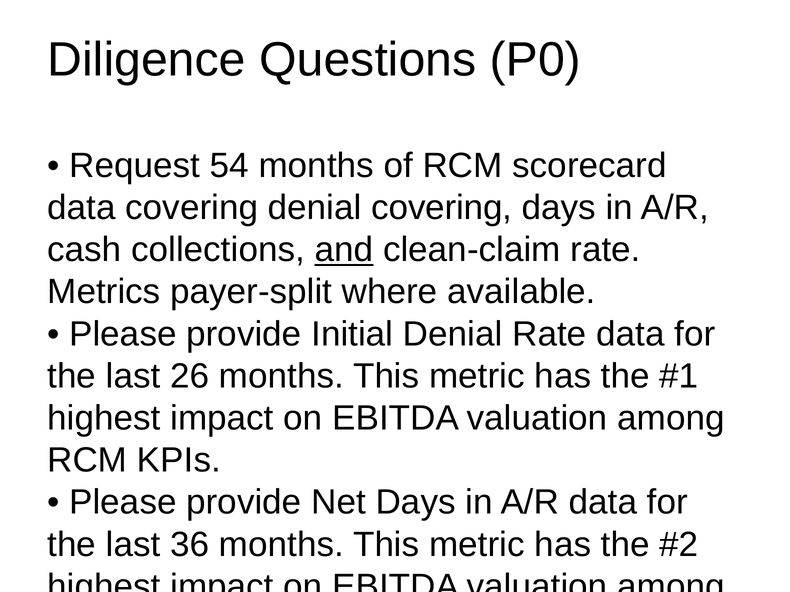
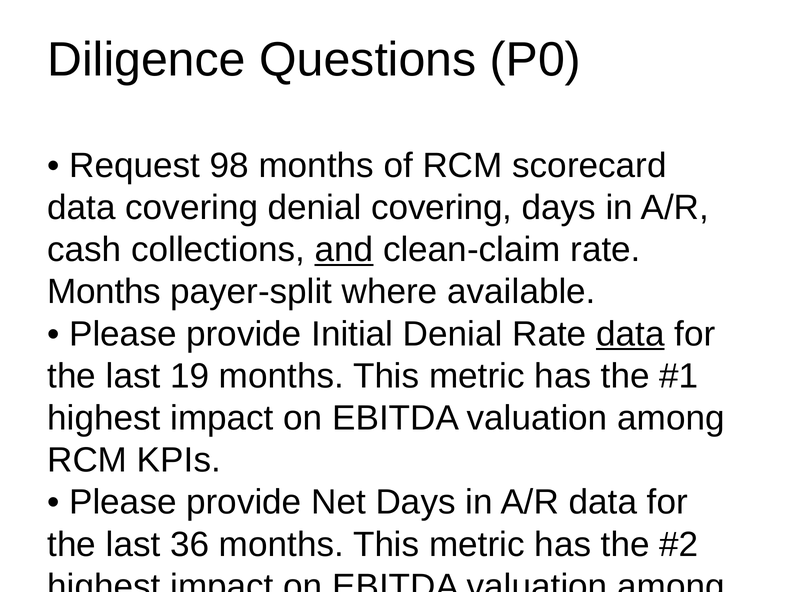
54: 54 -> 98 (229, 166)
Metrics: Metrics -> Months (104, 292)
data underline: none -> present (630, 334)
26: 26 -> 19 (190, 376)
